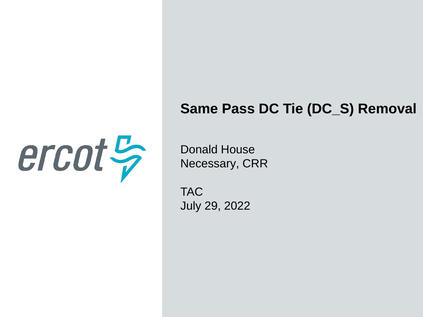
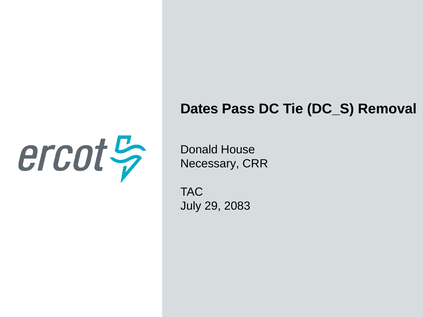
Same: Same -> Dates (199, 109)
2022: 2022 -> 2083 (237, 206)
